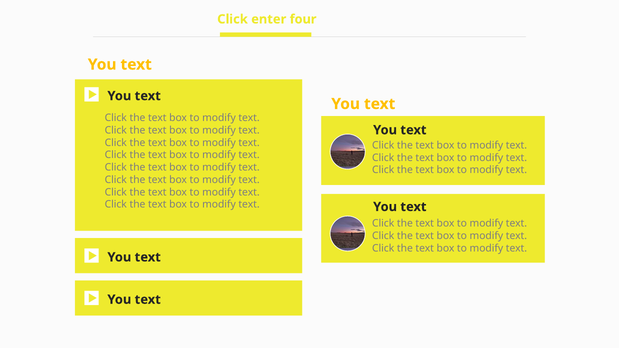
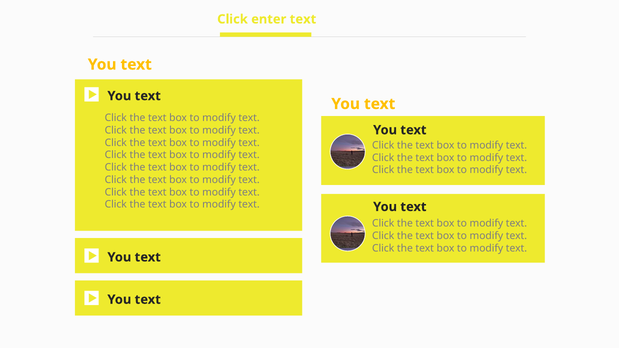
enter four: four -> text (303, 19)
